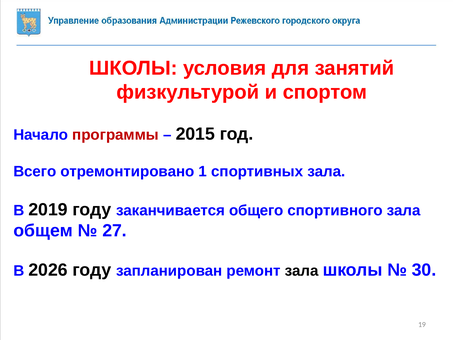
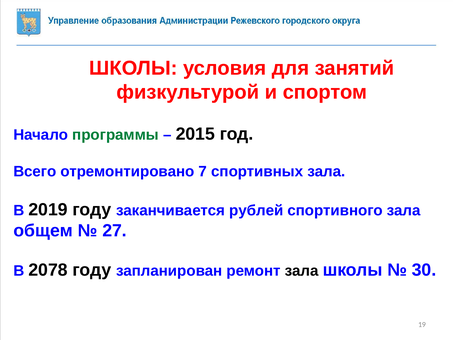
программы colour: red -> green (116, 135)
1: 1 -> 7 (203, 172)
общего: общего -> рублей (256, 210)
2026: 2026 -> 2078 (48, 270)
